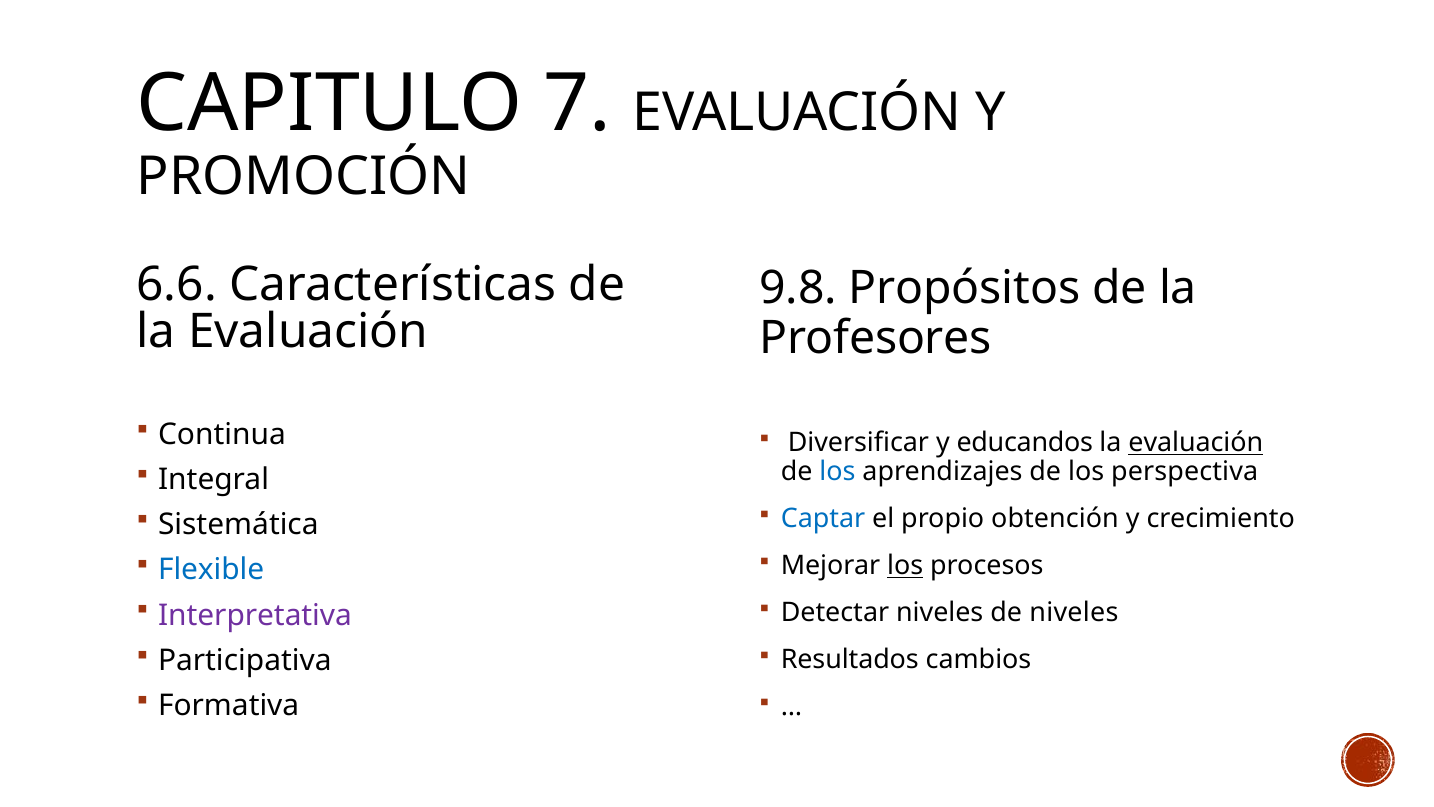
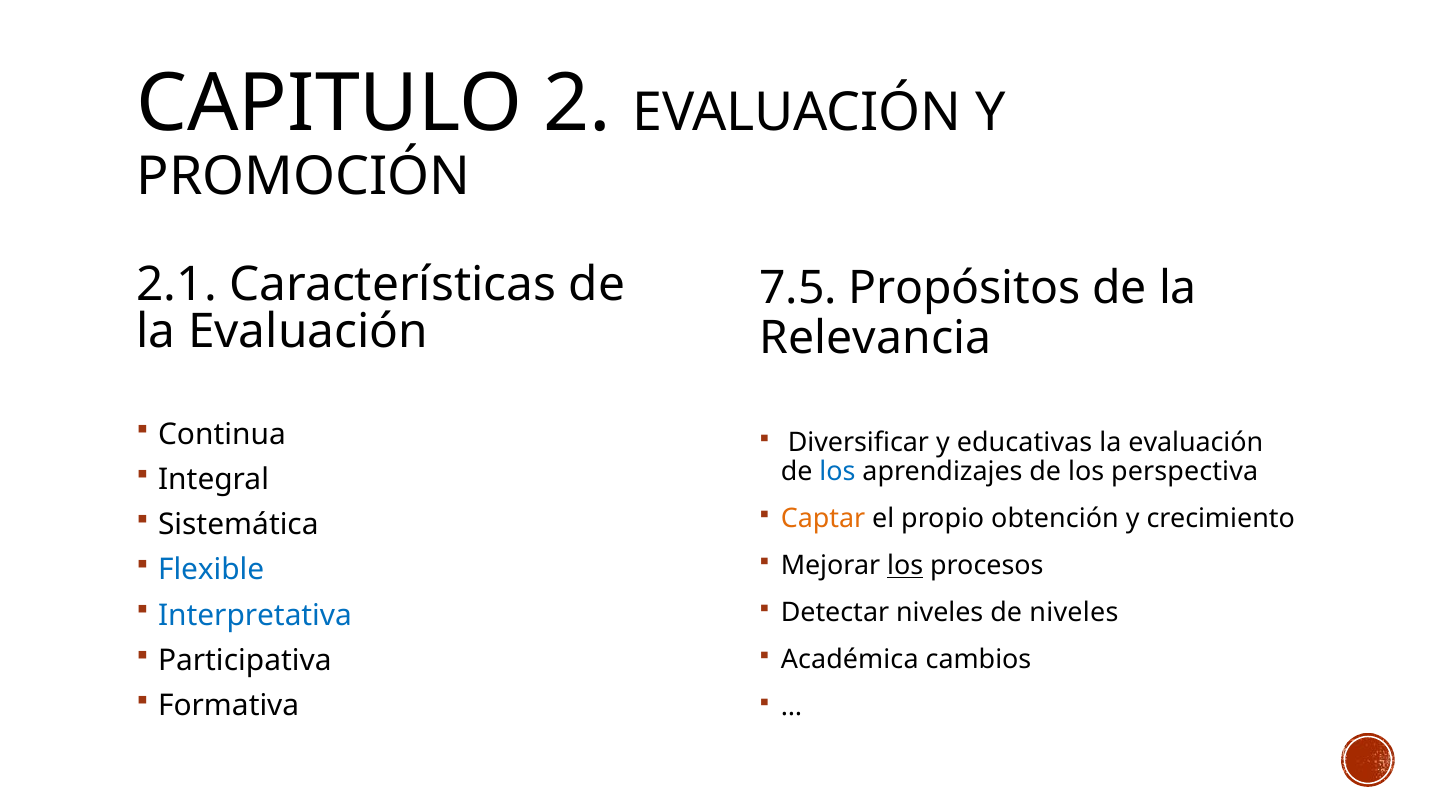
7: 7 -> 2 (577, 104)
6.6: 6.6 -> 2.1 (177, 285)
9.8: 9.8 -> 7.5 (798, 288)
Profesores: Profesores -> Relevancia (875, 338)
educandos: educandos -> educativas (1025, 443)
evaluación underline: present -> none (1196, 443)
Captar colour: blue -> orange (823, 519)
Interpretativa colour: purple -> blue (255, 615)
Resultados: Resultados -> Académica (850, 660)
